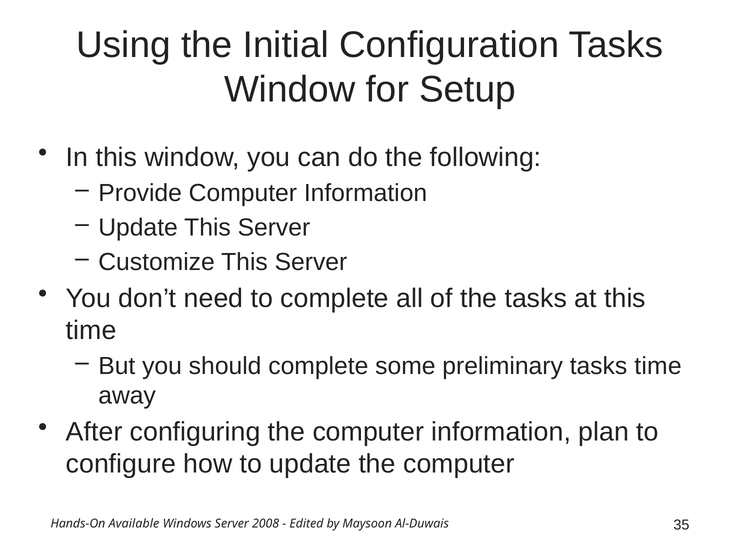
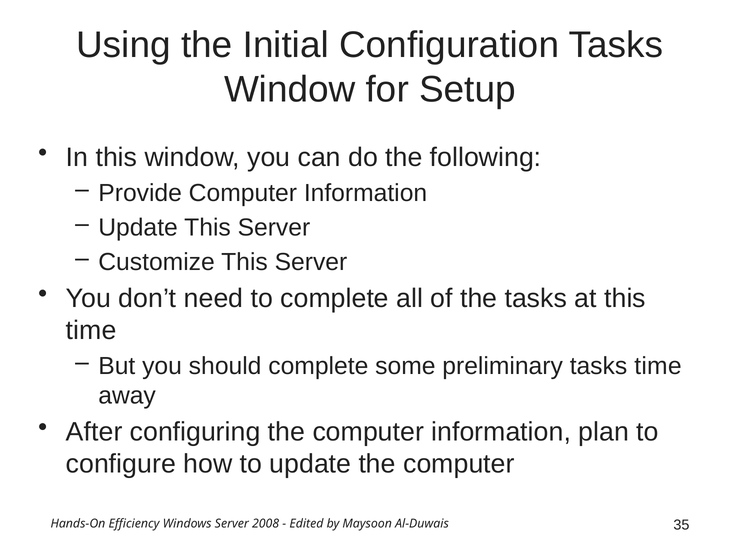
Available: Available -> Efficiency (134, 524)
